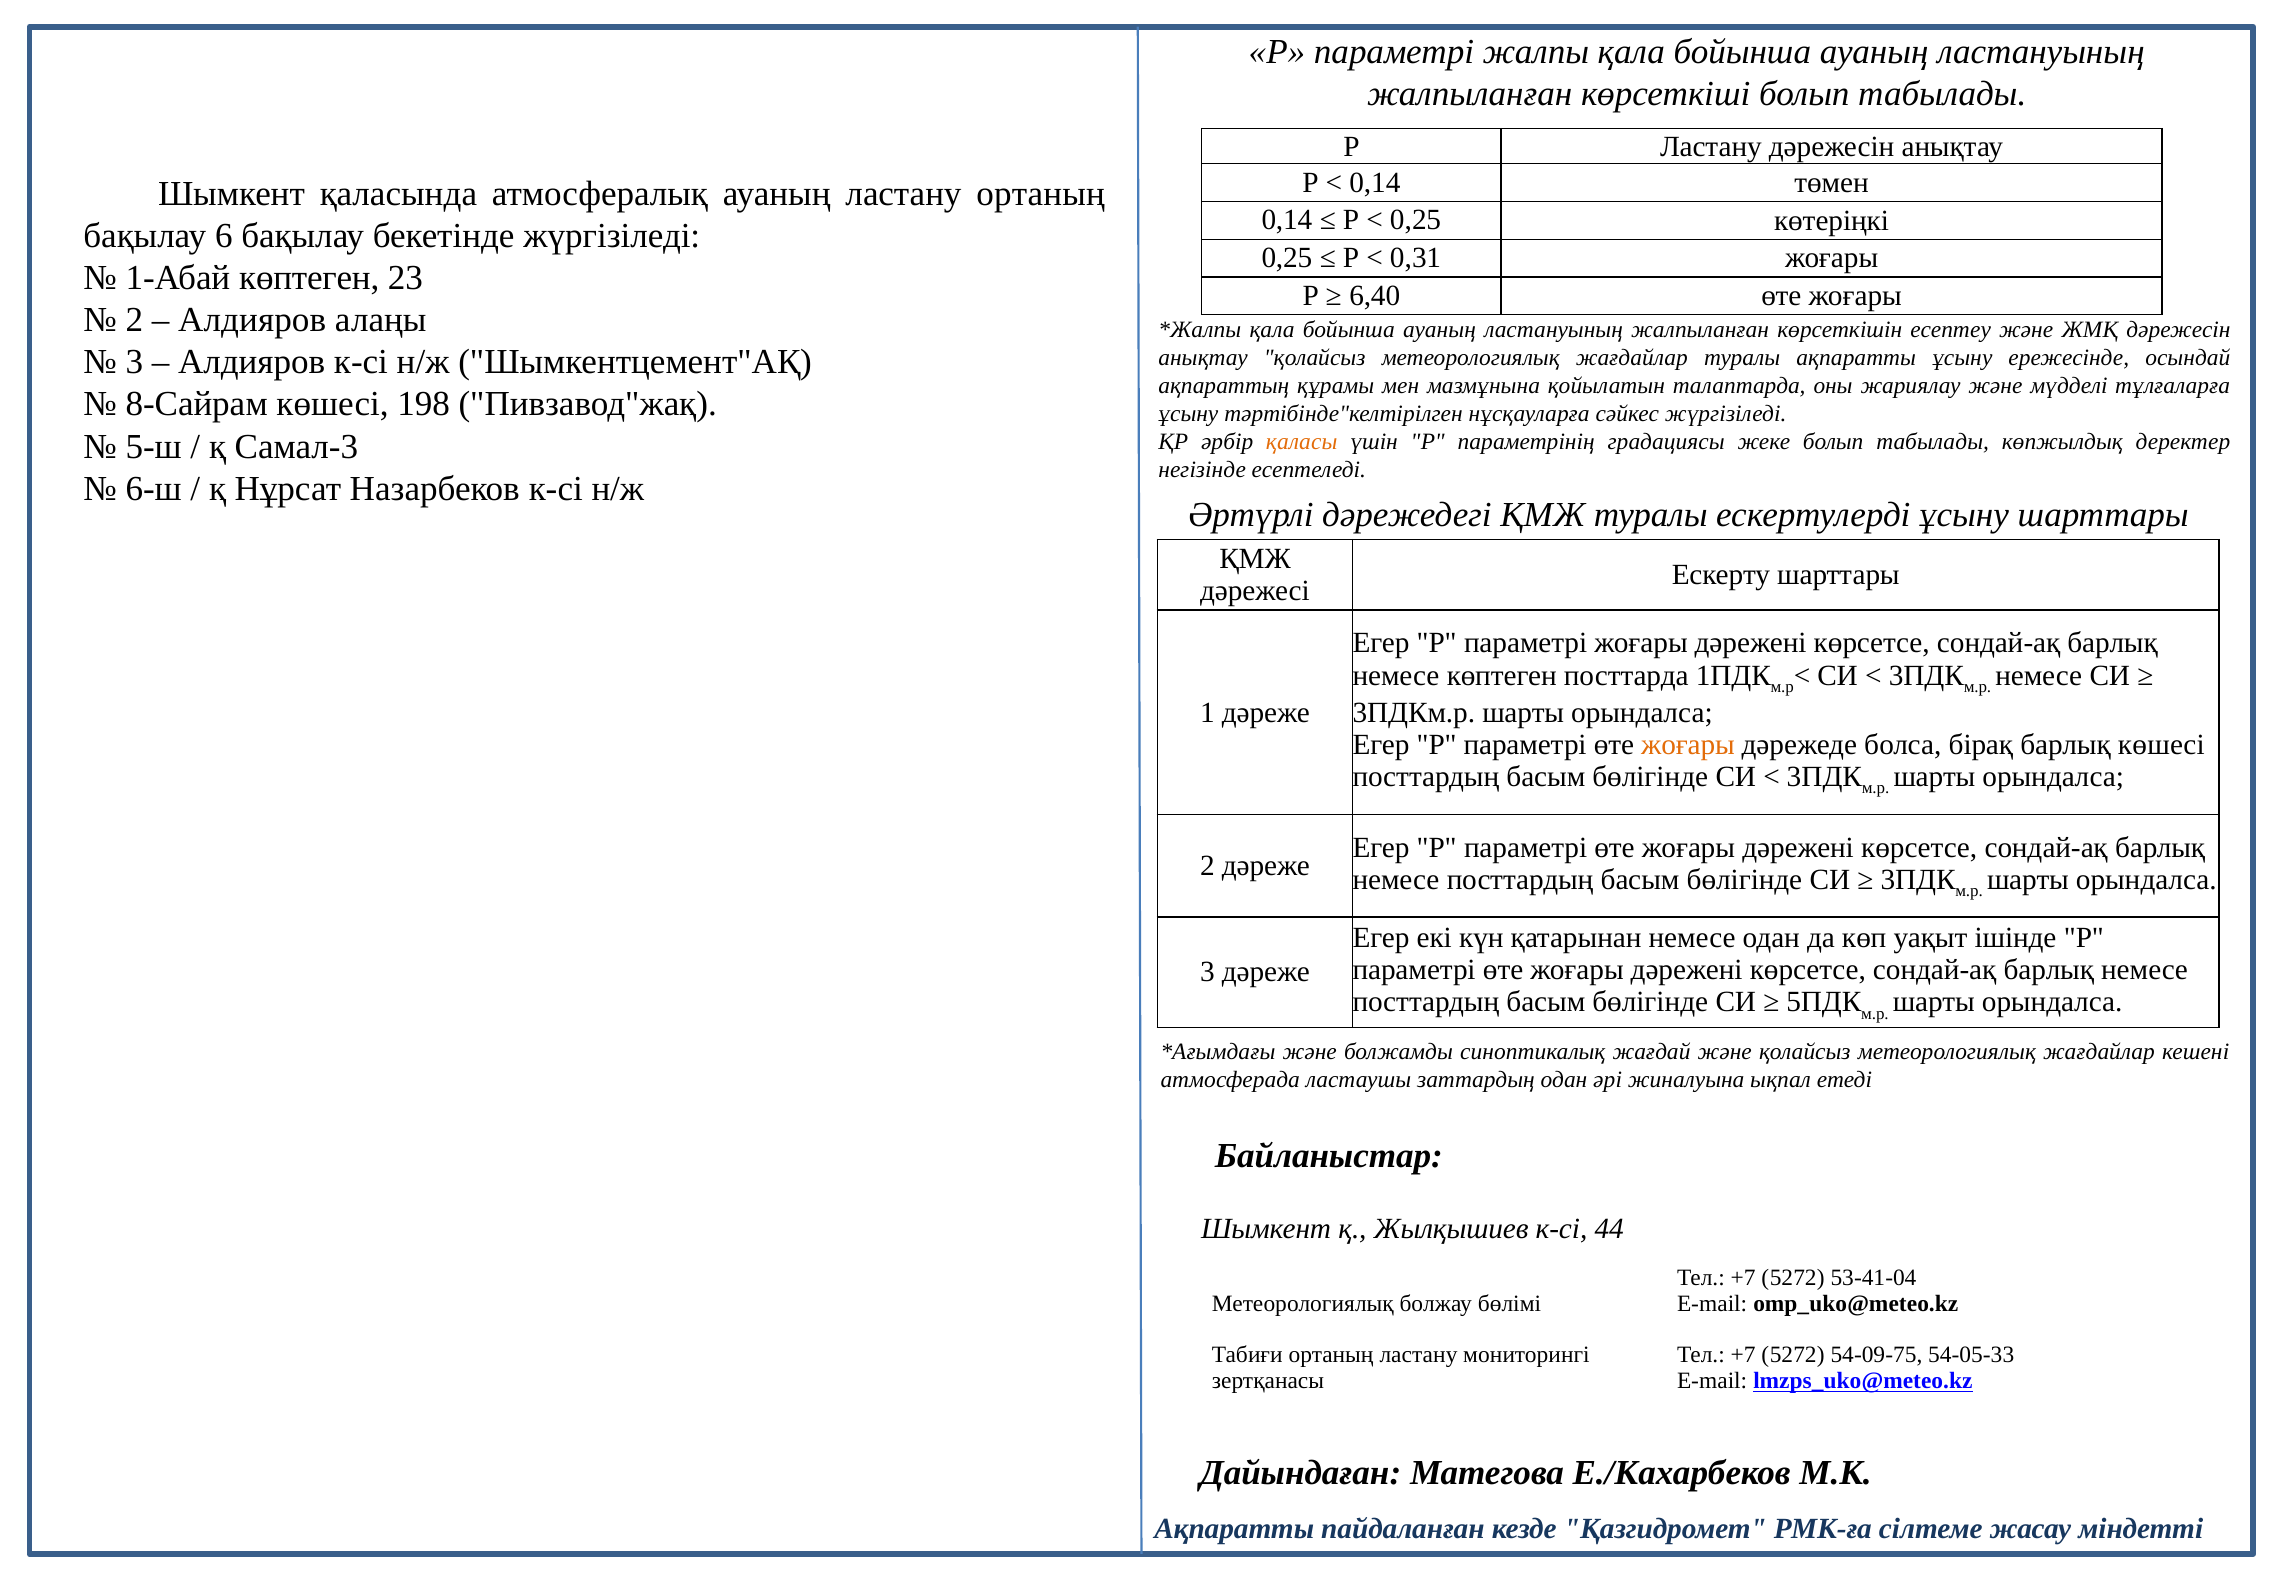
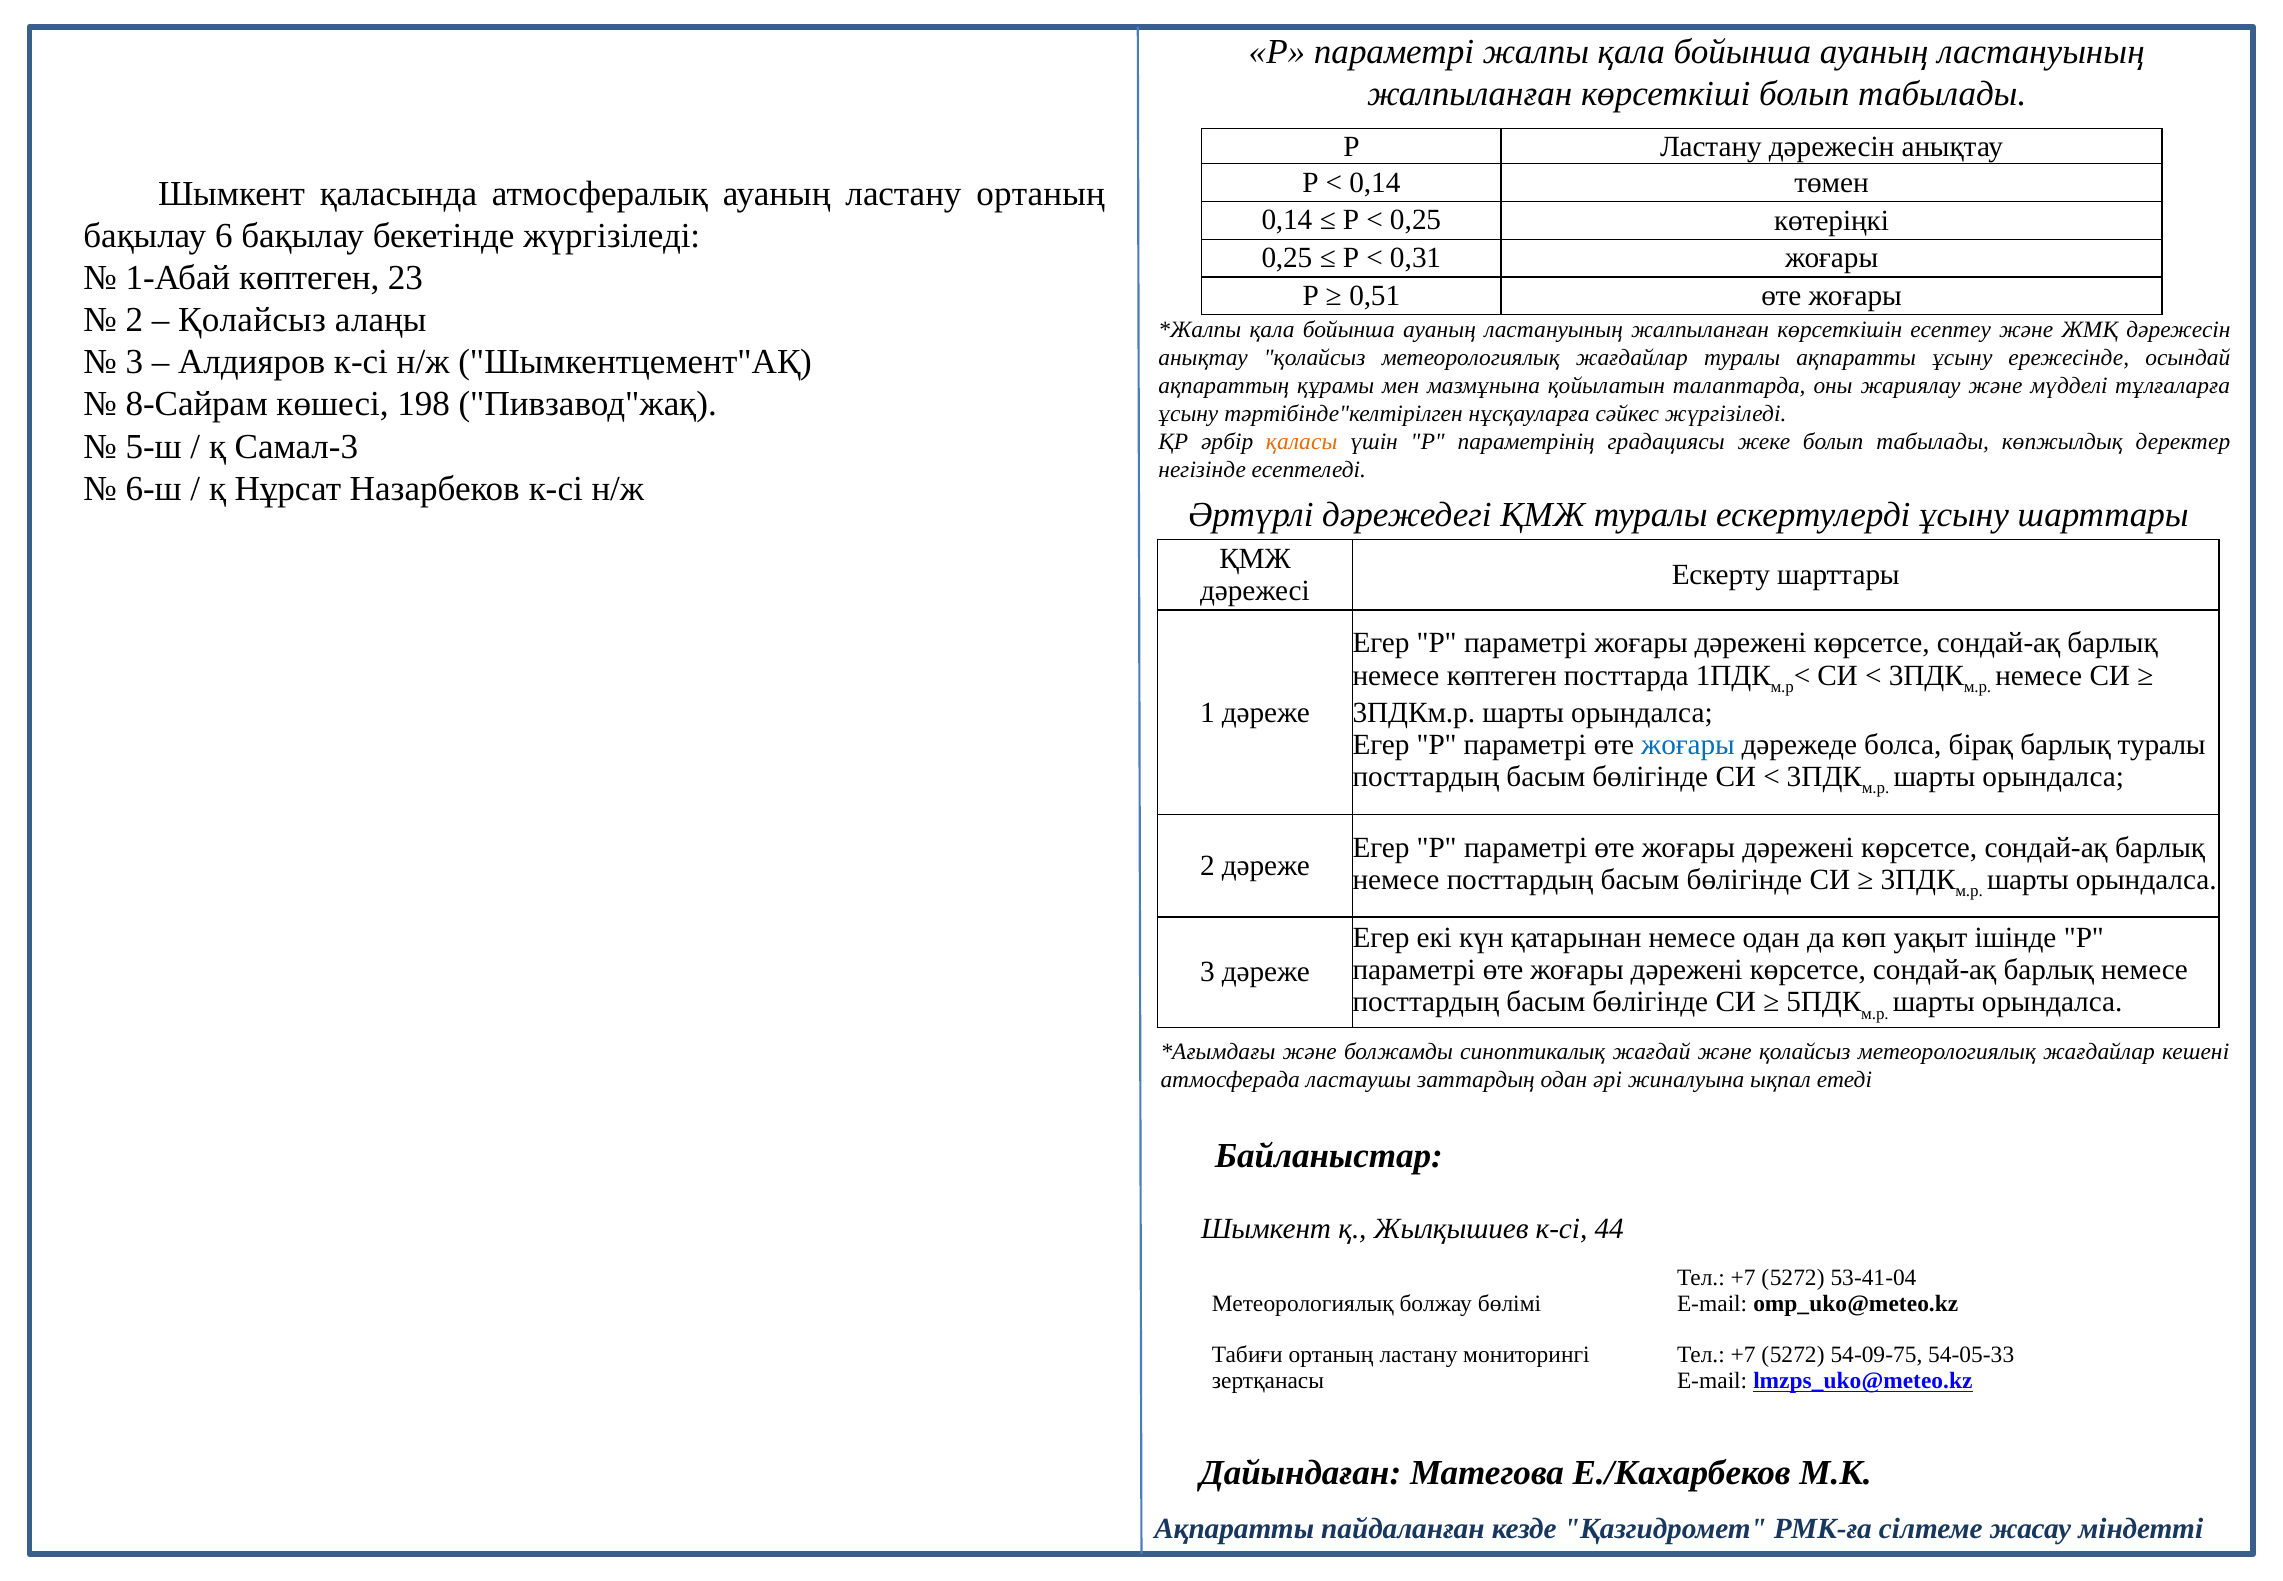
6,40: 6,40 -> 0,51 (1375, 295)
Алдияров: Алдияров -> Қолайсыз (252, 320)
жоғары colour: orange -> blue (1688, 744)
барлық көшесі: көшесі -> туралы (2162, 744)
